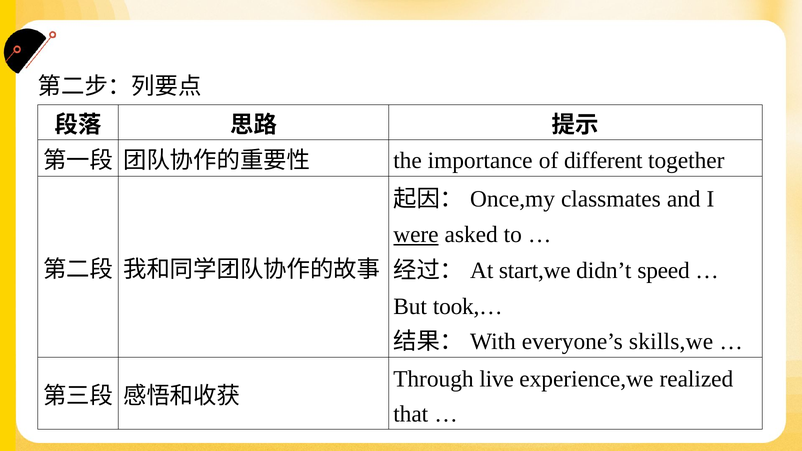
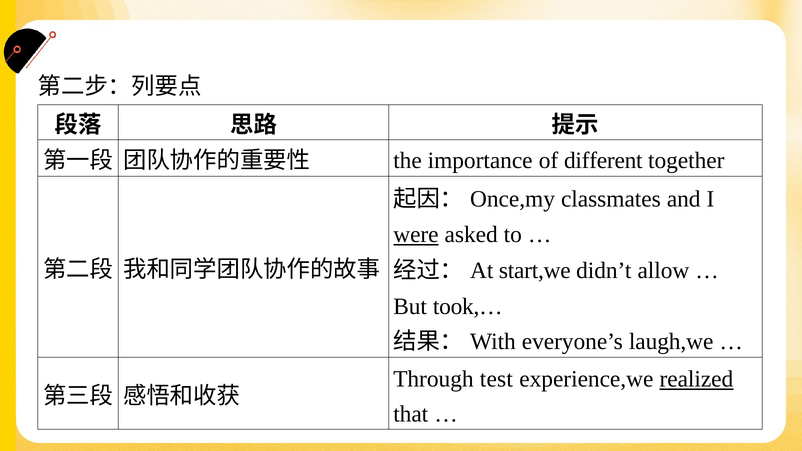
speed: speed -> allow (663, 271)
skills,we: skills,we -> laugh,we (671, 342)
live: live -> test (496, 379)
realized underline: none -> present (696, 379)
